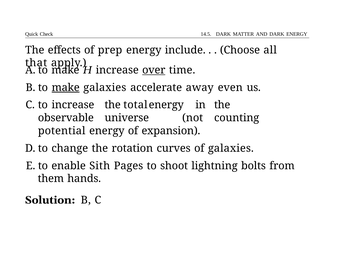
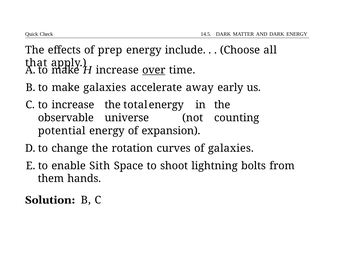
make underline: present -> none (66, 88)
even: even -> early (230, 88)
Pages: Pages -> Space (129, 166)
